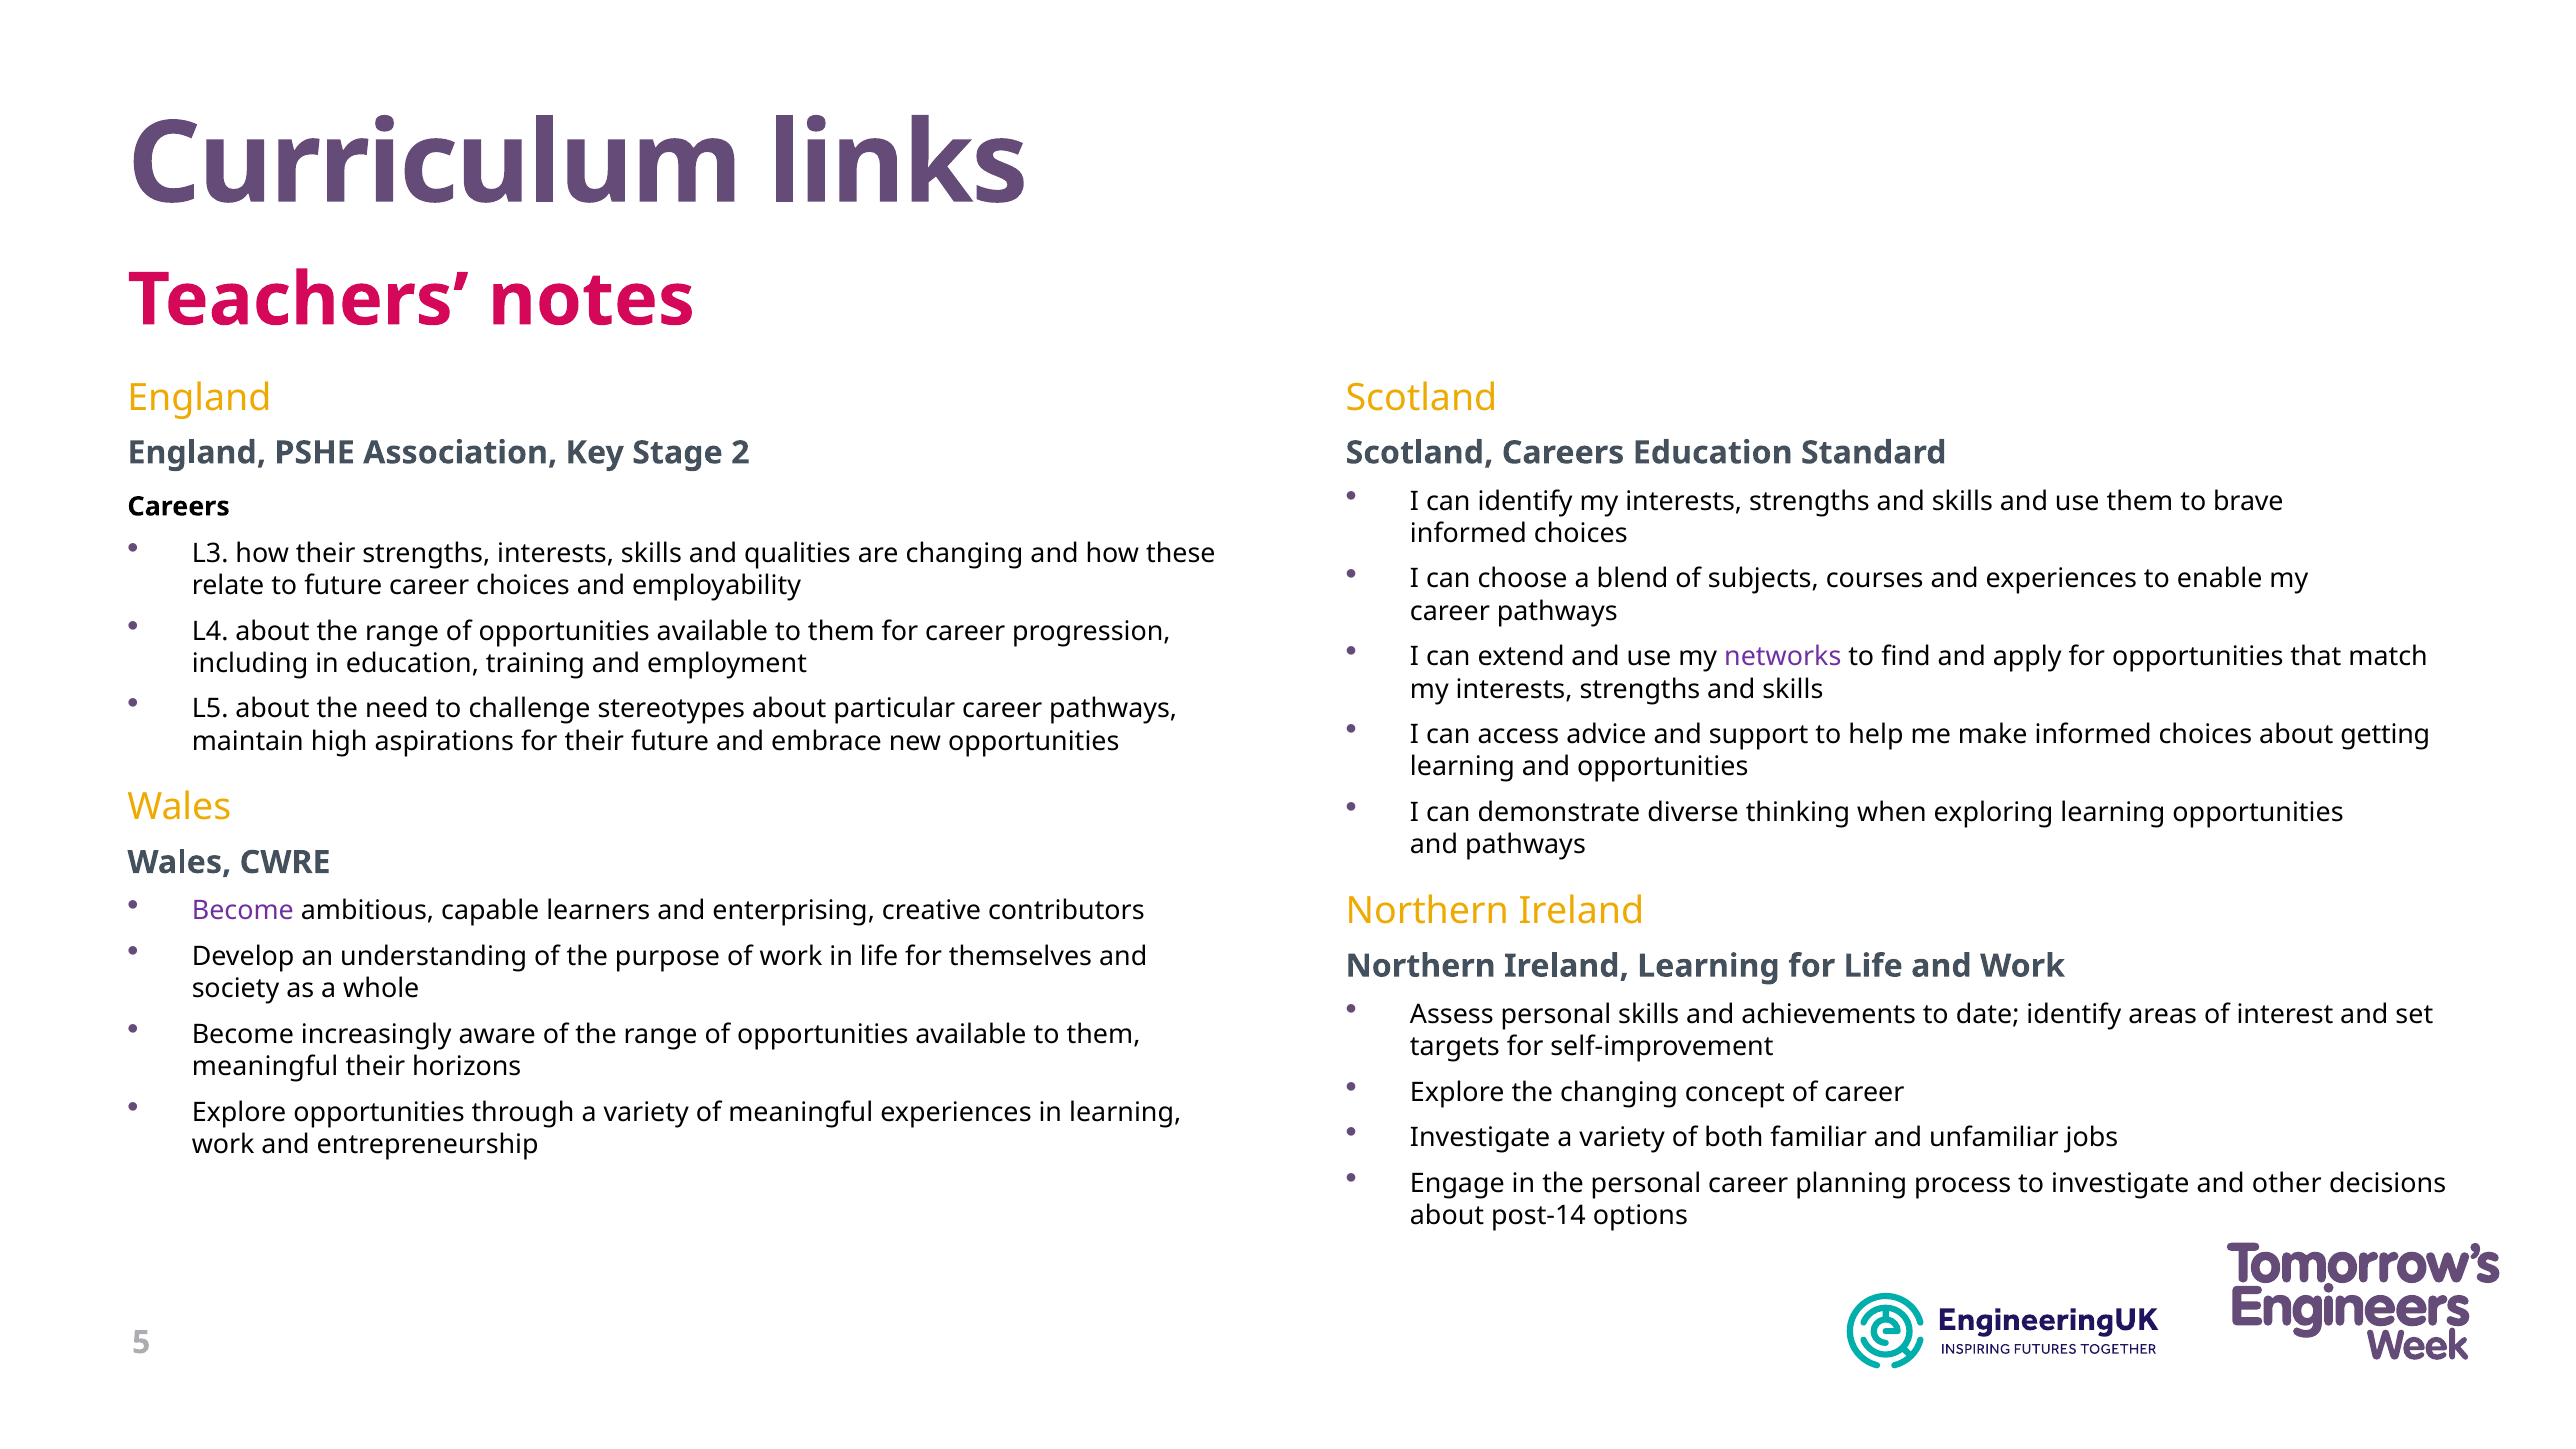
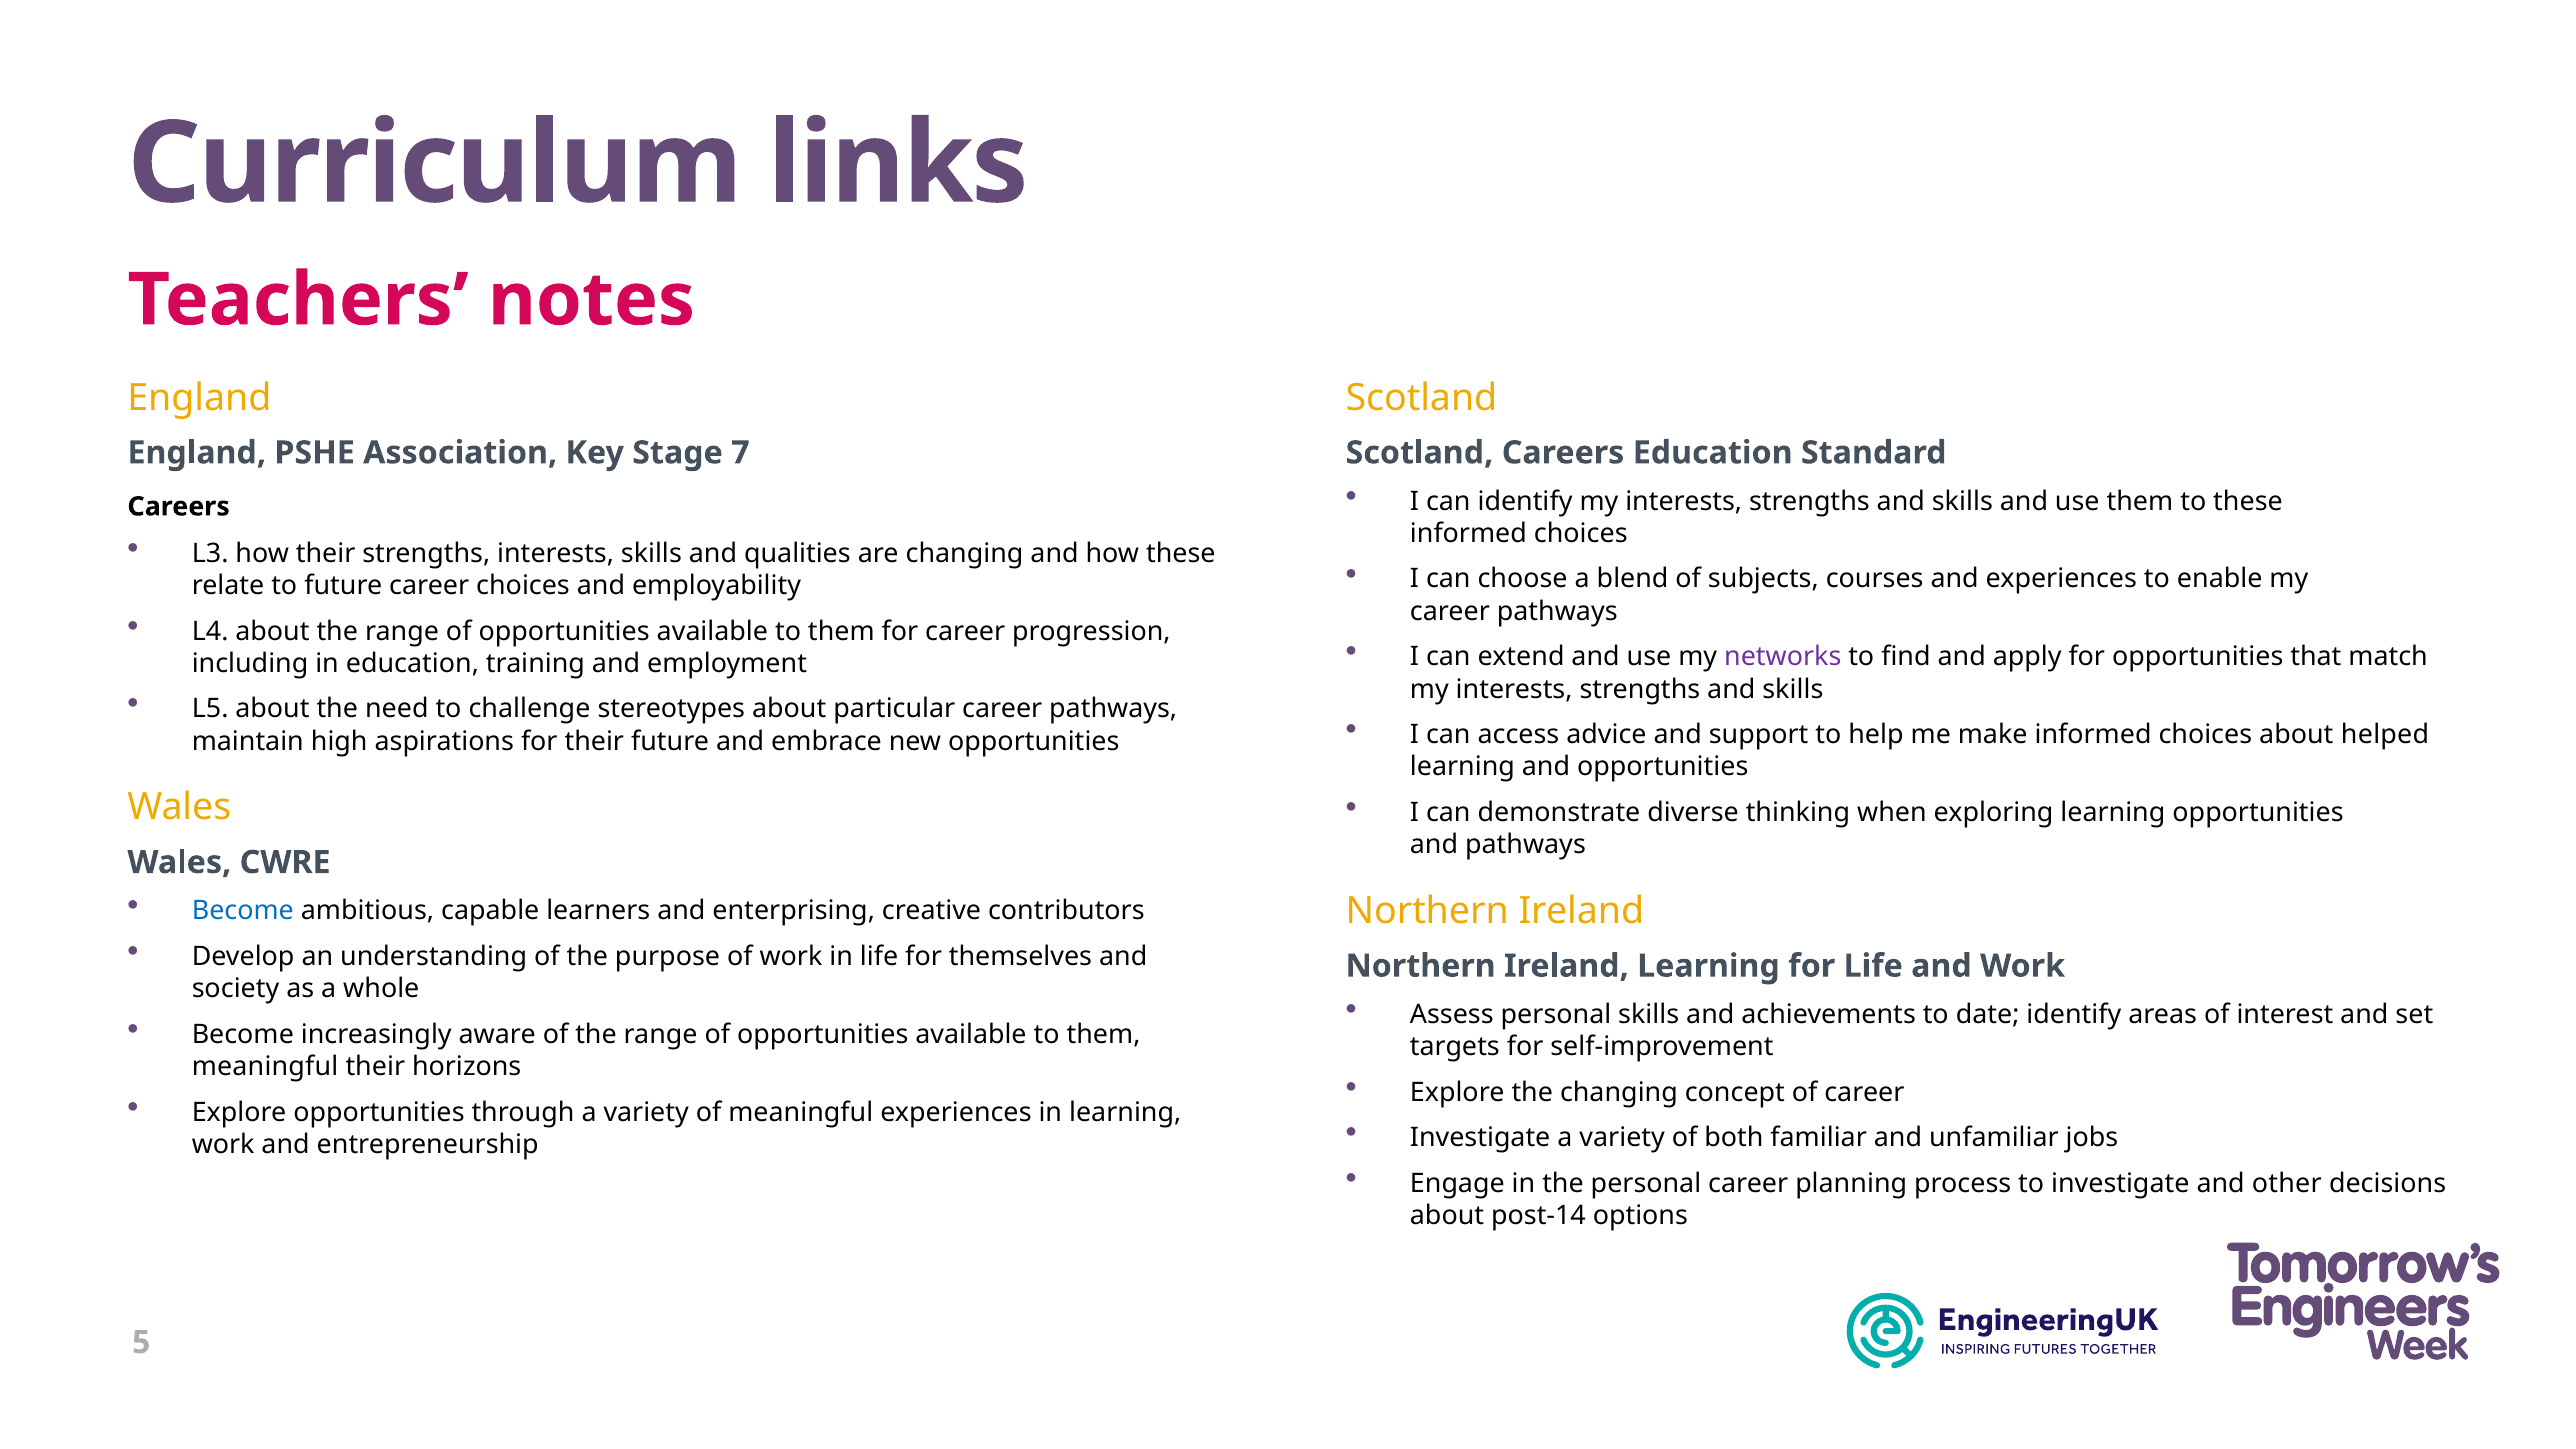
2: 2 -> 7 (740, 453)
to brave: brave -> these (2248, 501)
getting: getting -> helped (2385, 735)
Become colour: purple -> blue (243, 911)
